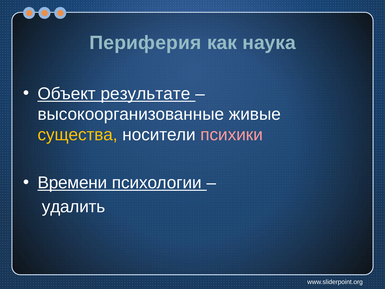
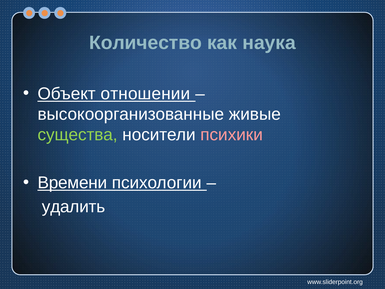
Периферия: Периферия -> Количество (145, 43)
результате: результате -> отношении (145, 94)
существа colour: yellow -> light green (78, 135)
